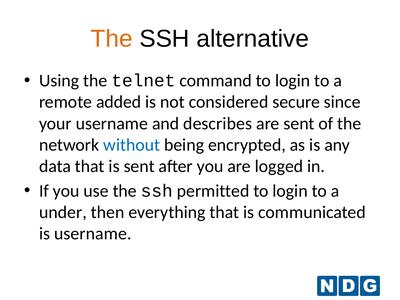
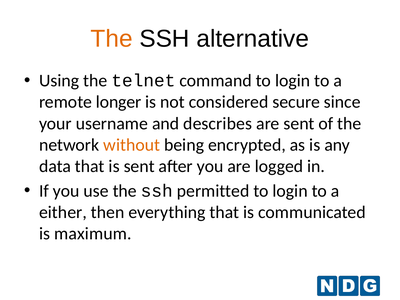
added: added -> longer (119, 102)
without colour: blue -> orange (132, 145)
under: under -> either (63, 212)
is username: username -> maximum (93, 234)
